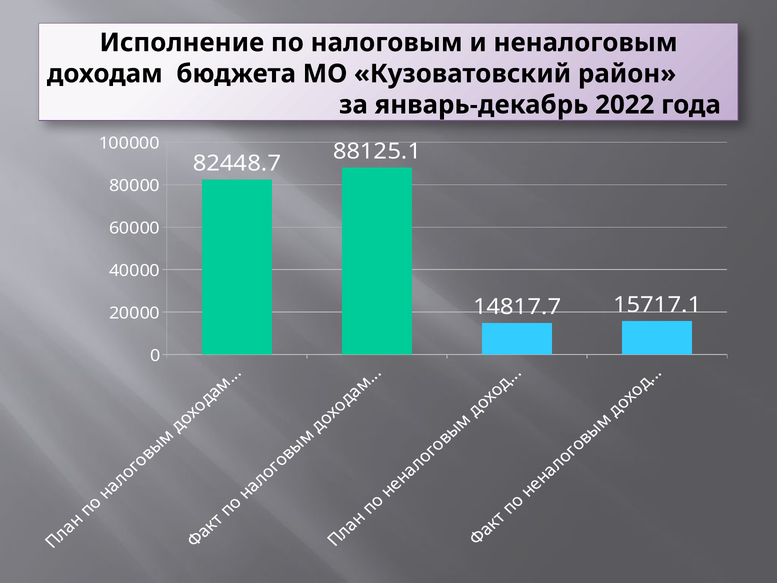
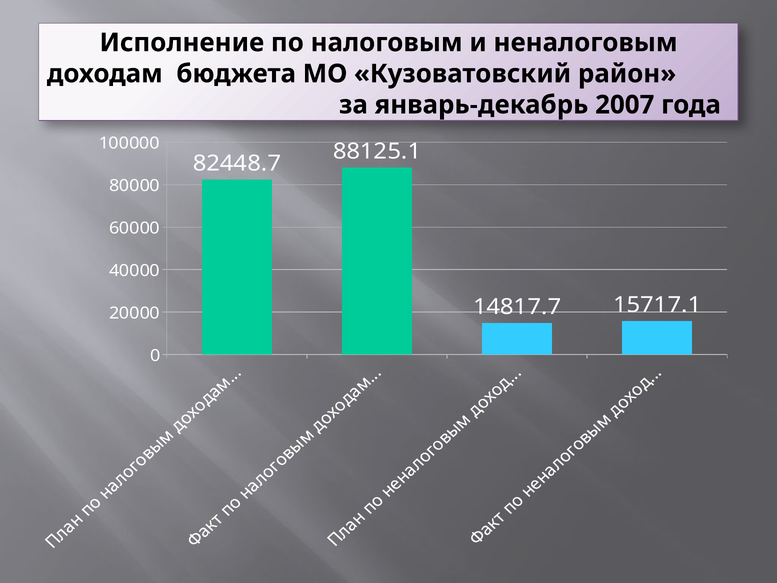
2022: 2022 -> 2007 (625, 105)
